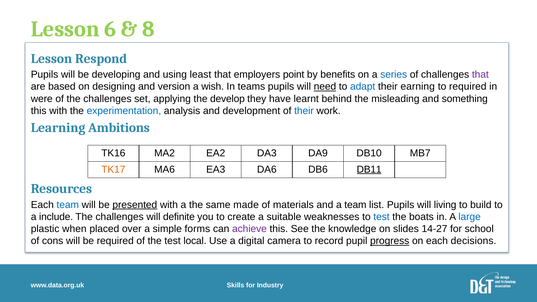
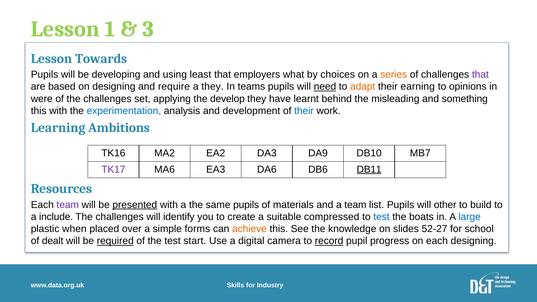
6: 6 -> 1 (110, 29)
8: 8 -> 3 (148, 29)
Respond: Respond -> Towards (101, 59)
point: point -> what (294, 75)
benefits: benefits -> choices (338, 75)
series colour: blue -> orange (394, 75)
version: version -> require (174, 87)
a wish: wish -> they (213, 87)
adapt colour: blue -> orange (363, 87)
to required: required -> opinions (468, 87)
TK17 colour: orange -> purple (113, 169)
team colour: blue -> purple (68, 205)
same made: made -> pupils (246, 205)
living: living -> other (445, 205)
definite: definite -> identify (179, 217)
weaknesses: weaknesses -> compressed (332, 217)
achieve colour: purple -> orange (249, 229)
14-27: 14-27 -> 52-27 (435, 229)
cons: cons -> dealt (53, 241)
required underline: none -> present (115, 241)
local: local -> start (195, 241)
record underline: none -> present (329, 241)
progress underline: present -> none (390, 241)
each decisions: decisions -> designing (474, 241)
